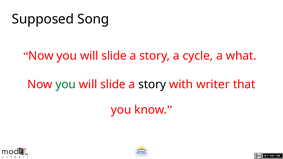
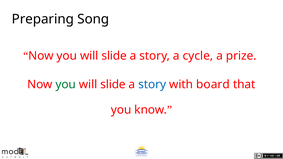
Supposed: Supposed -> Preparing (43, 19)
what: what -> prize (241, 56)
story colour: black -> blue (152, 85)
writer: writer -> board (213, 85)
